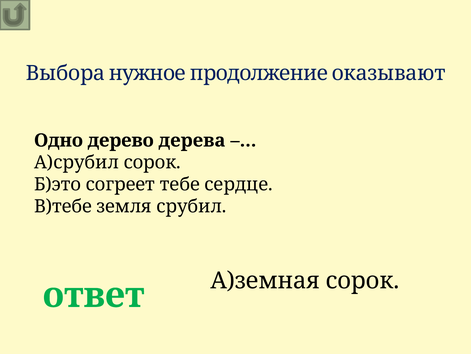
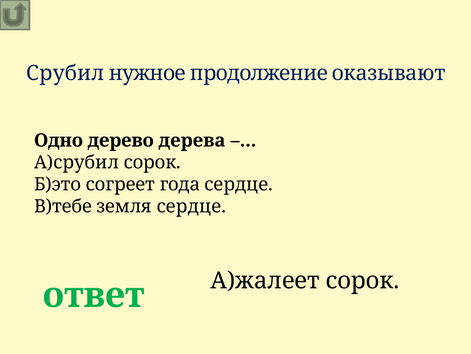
Выбора: Выбора -> Срубил (65, 73)
тебе: тебе -> года (180, 184)
земля срубил: срубил -> сердце (191, 206)
А)земная: А)земная -> А)жалеет (265, 280)
